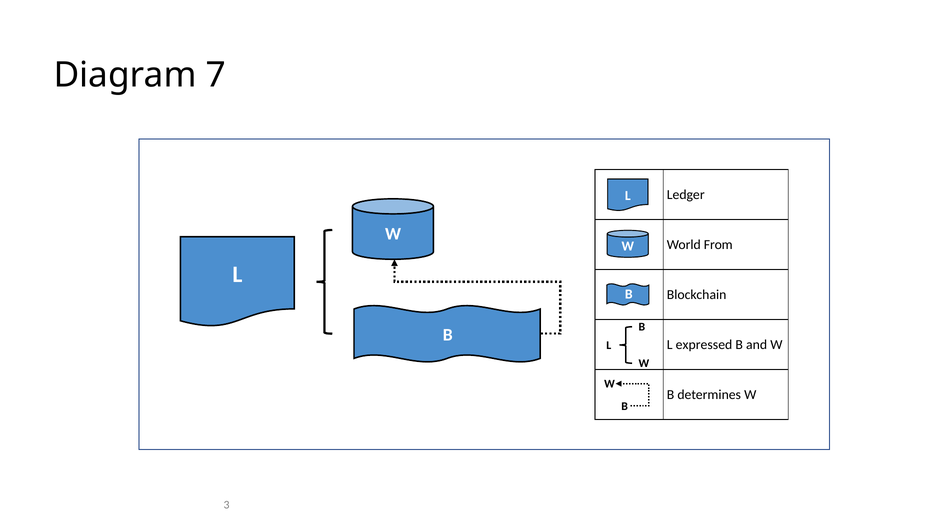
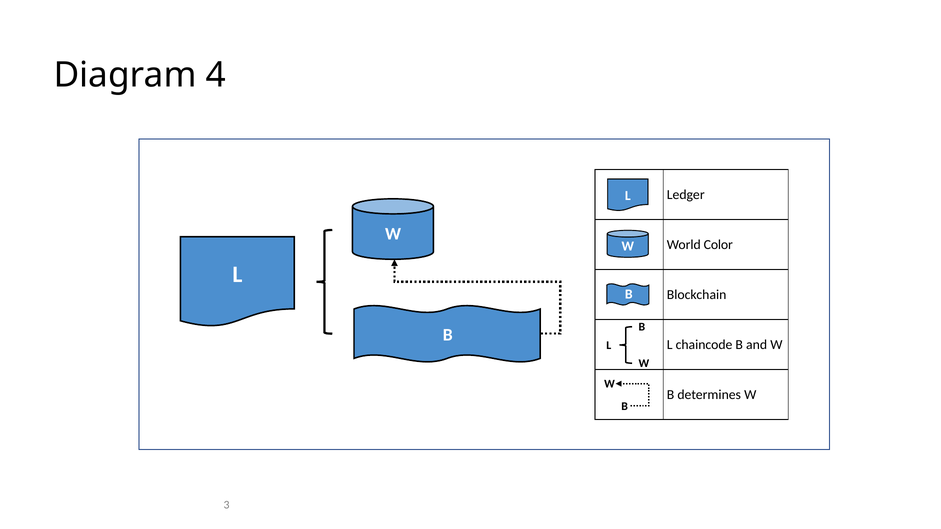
7: 7 -> 4 (216, 75)
From: From -> Color (718, 245)
expressed: expressed -> chaincode (704, 345)
